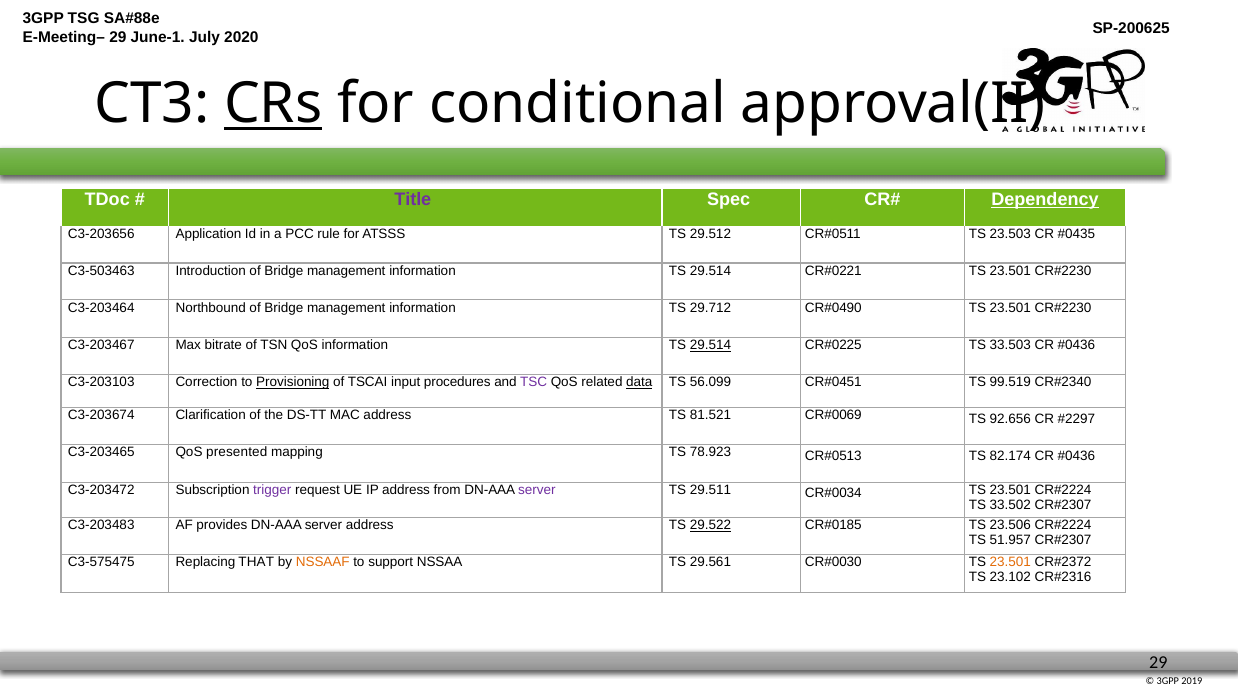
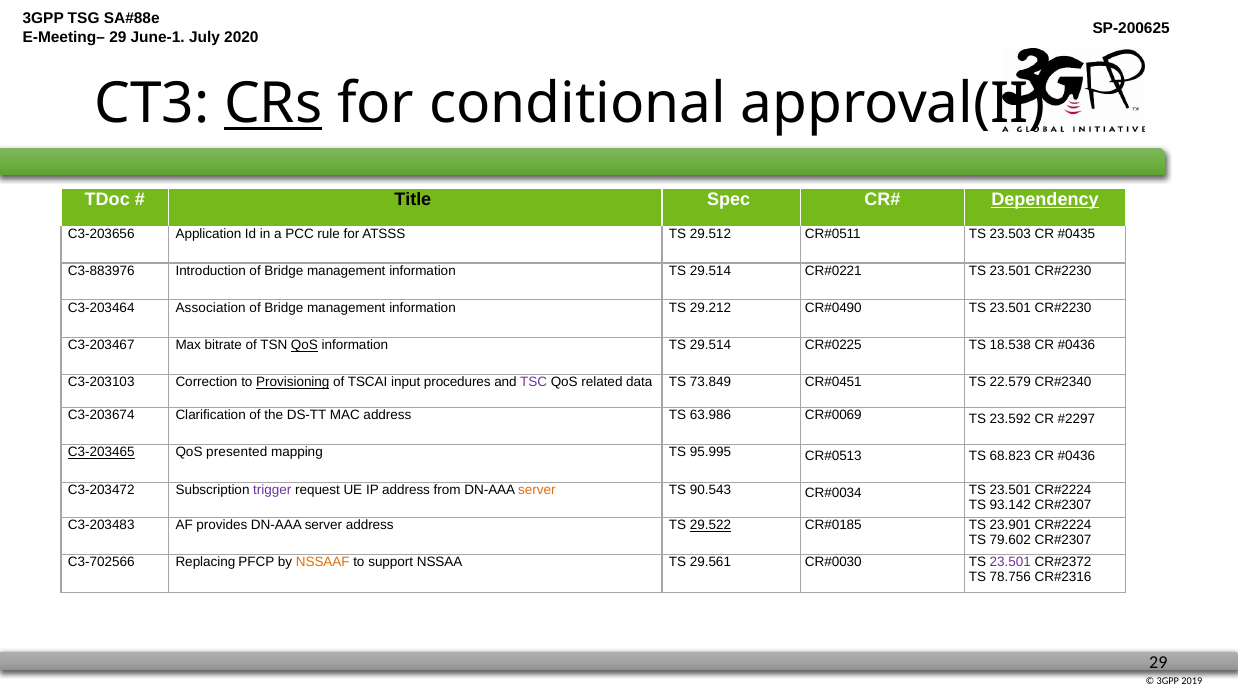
Title colour: purple -> black (413, 199)
C3-503463: C3-503463 -> C3-883976 (101, 271)
Northbound: Northbound -> Association (211, 307)
29.712: 29.712 -> 29.212 (710, 307)
QoS underline: none -> present (304, 345)
29.514 underline: present -> none (710, 345)
33.503: 33.503 -> 18.538 (1010, 345)
data underline: present -> none (639, 382)
56.099: 56.099 -> 73.849 (710, 382)
99.519: 99.519 -> 22.579 (1010, 382)
81.521: 81.521 -> 63.986 (710, 415)
92.656: 92.656 -> 23.592 (1010, 418)
C3-203465 underline: none -> present (101, 452)
78.923: 78.923 -> 95.995 (710, 452)
82.174: 82.174 -> 68.823 (1010, 456)
server colour: purple -> orange (537, 490)
29.511: 29.511 -> 90.543 (710, 490)
33.502: 33.502 -> 93.142 (1010, 505)
23.506: 23.506 -> 23.901 (1010, 525)
51.957: 51.957 -> 79.602 (1010, 540)
C3-575475: C3-575475 -> C3-702566 (101, 562)
THAT: THAT -> PFCP (256, 562)
23.501 colour: orange -> purple (1010, 562)
23.102: 23.102 -> 78.756 (1010, 577)
